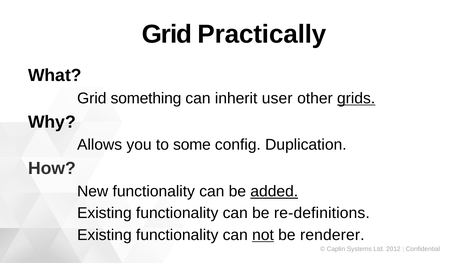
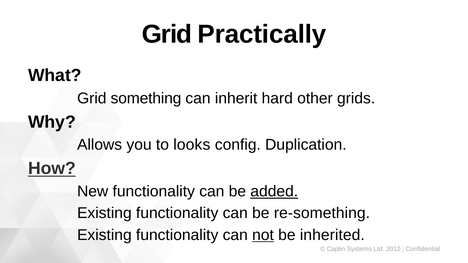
user: user -> hard (277, 98)
grids underline: present -> none (356, 98)
some: some -> looks (192, 145)
How underline: none -> present (52, 169)
re-definitions: re-definitions -> re-something (322, 213)
renderer: renderer -> inherited (332, 235)
